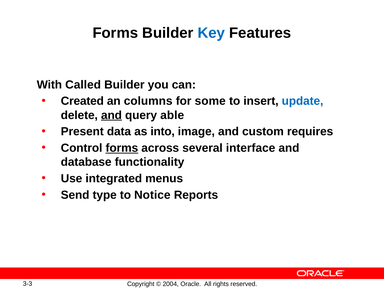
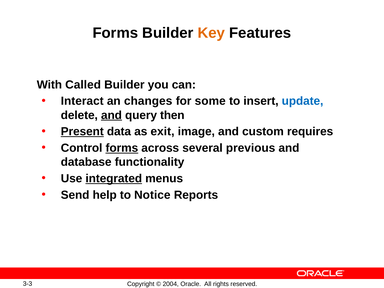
Key colour: blue -> orange (211, 33)
Created: Created -> Interact (82, 101)
columns: columns -> changes (148, 101)
able: able -> then (172, 115)
Present underline: none -> present (82, 132)
into: into -> exit (162, 132)
interface: interface -> previous (251, 148)
integrated underline: none -> present (114, 178)
type: type -> help (105, 195)
